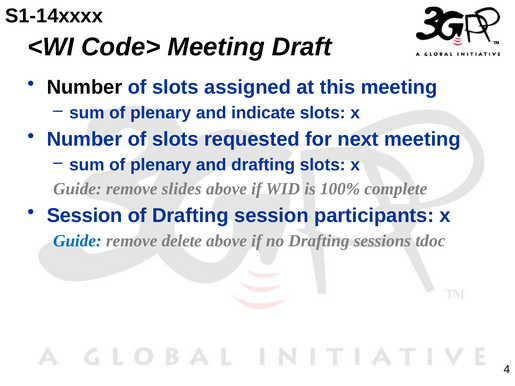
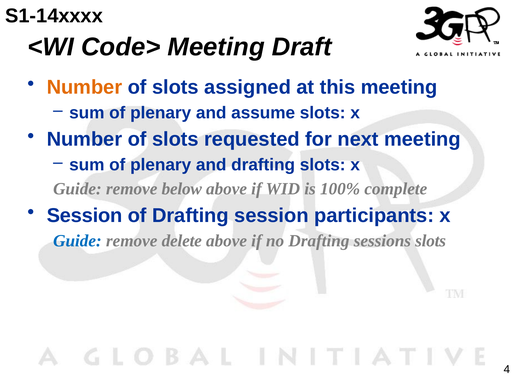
Number colour: black -> orange (84, 87)
indicate: indicate -> assume (263, 113)
slides: slides -> below (182, 189)
sessions tdoc: tdoc -> slots (431, 241)
